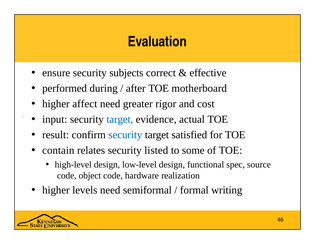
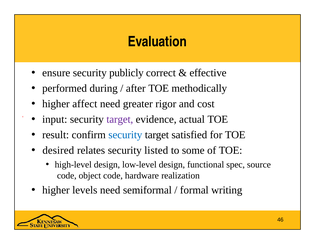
subjects: subjects -> publicly (126, 73)
motherboard: motherboard -> methodically (199, 88)
target colour: blue -> purple (120, 119)
contain: contain -> desired (58, 150)
